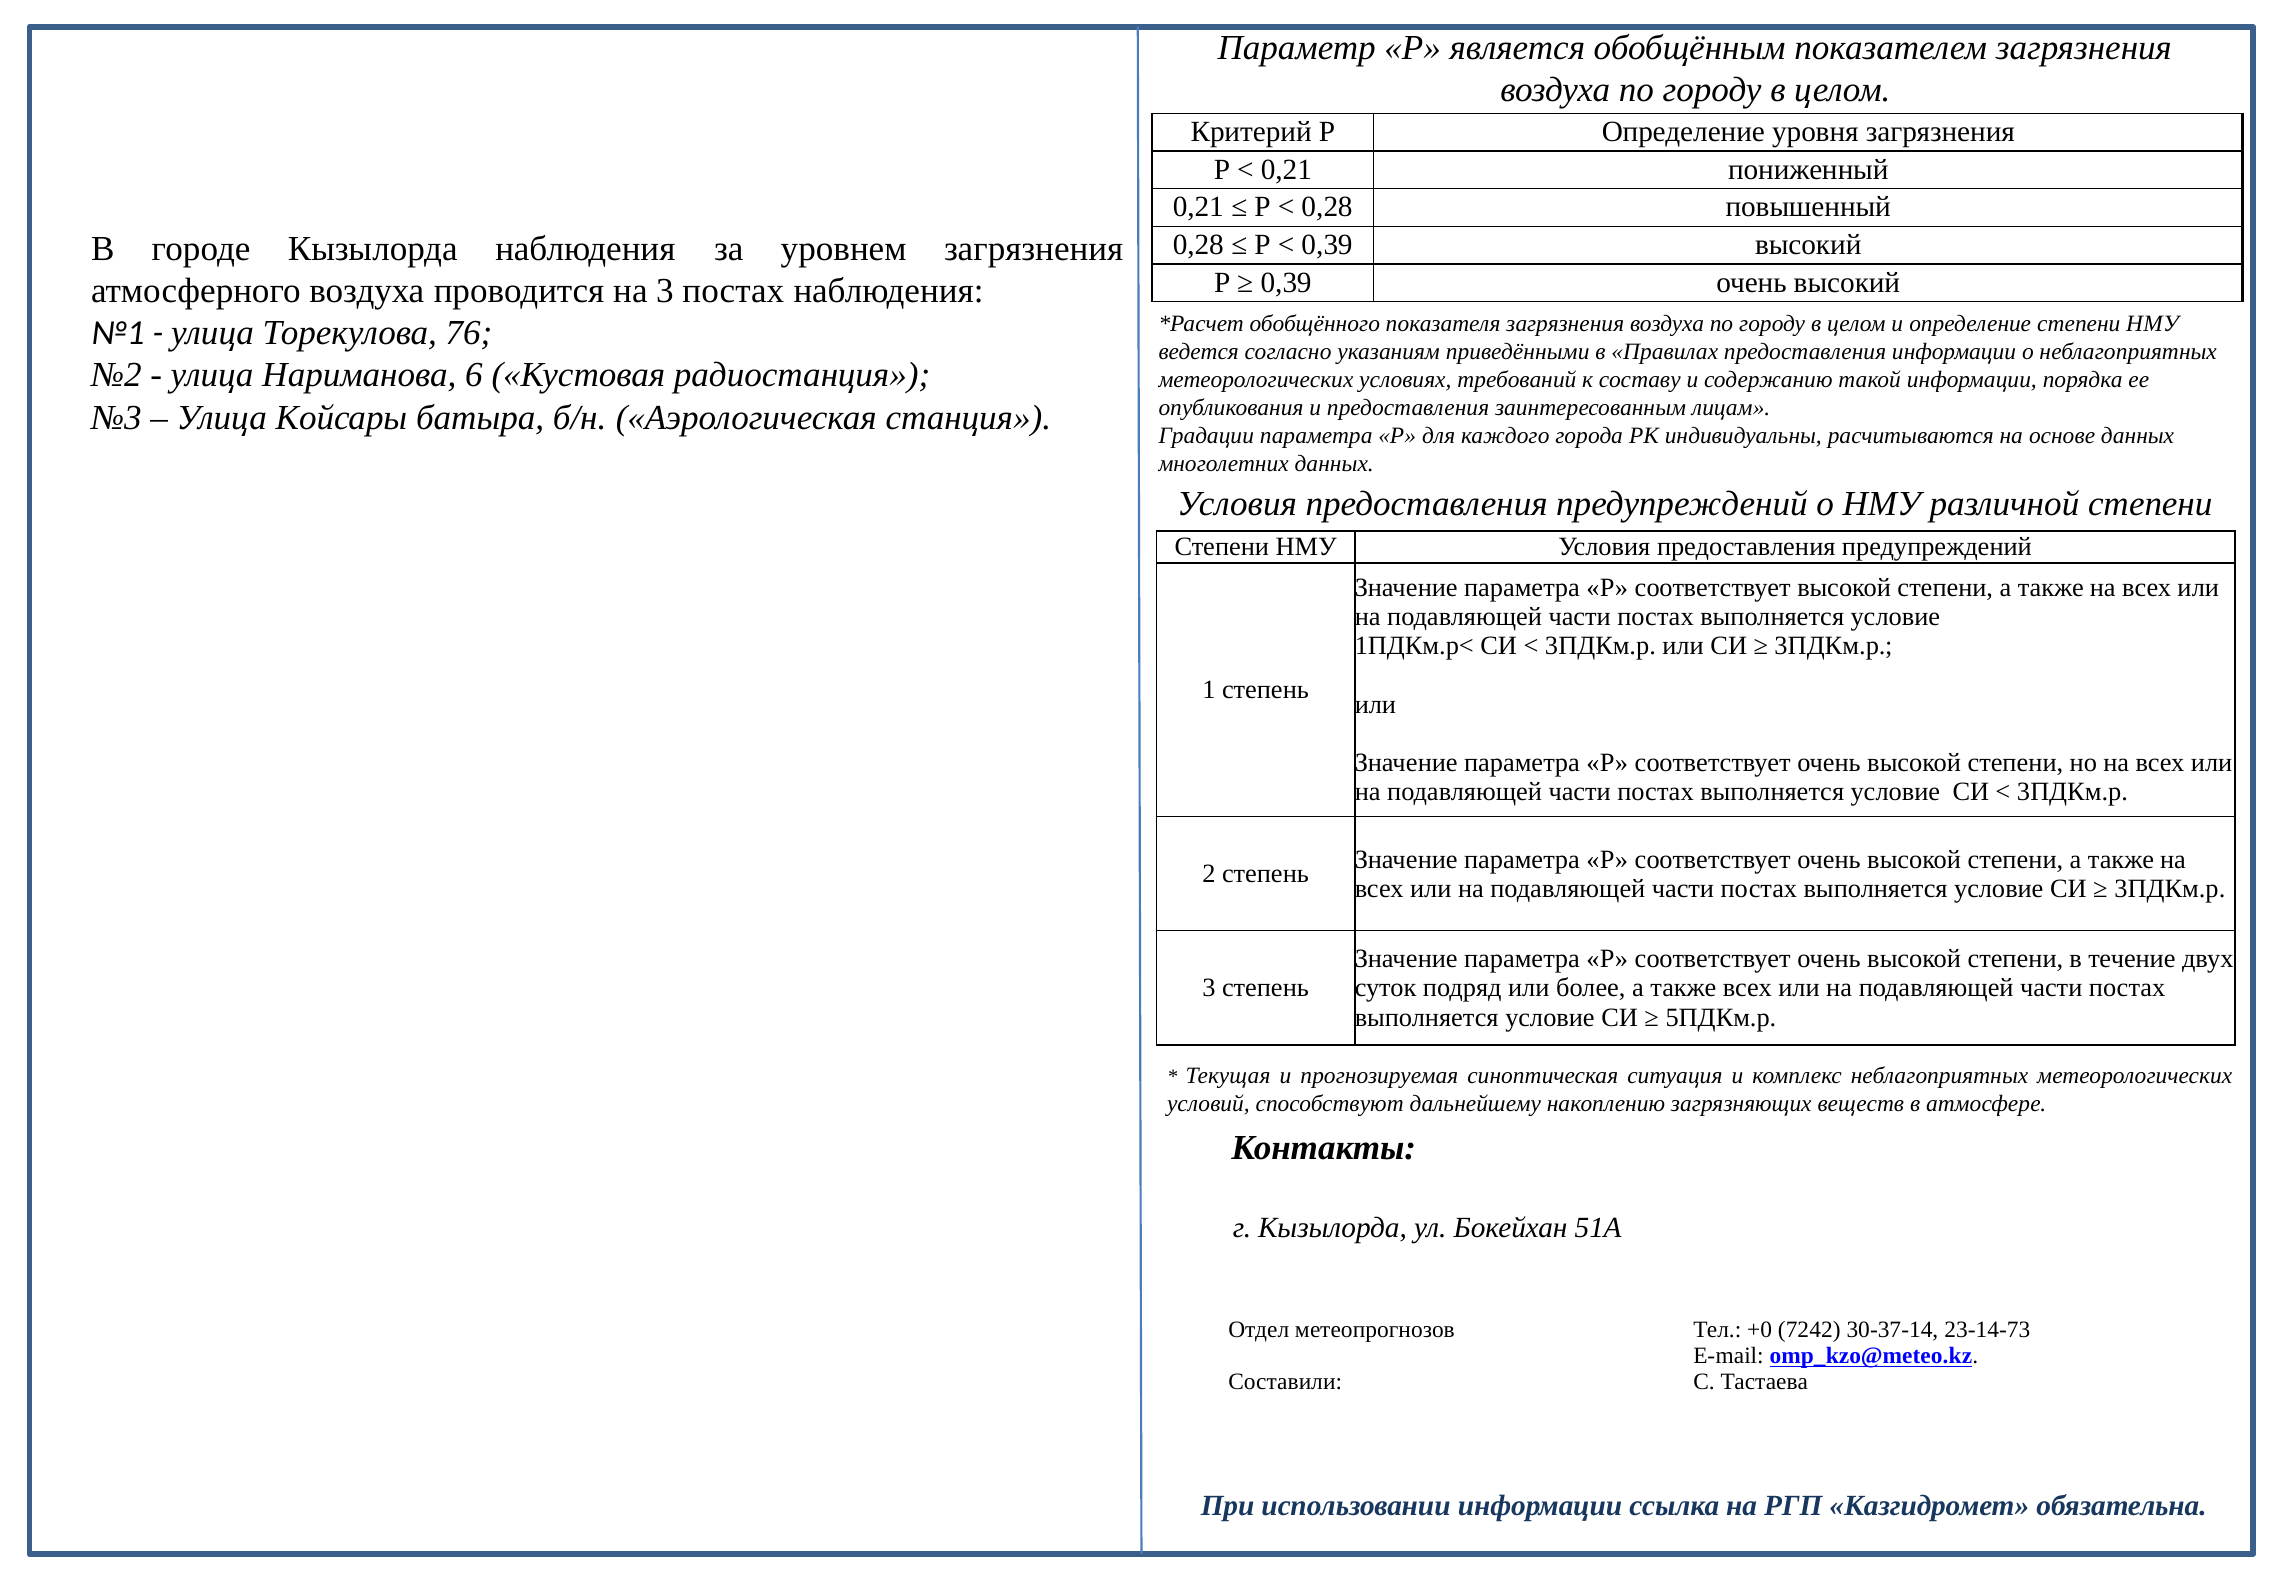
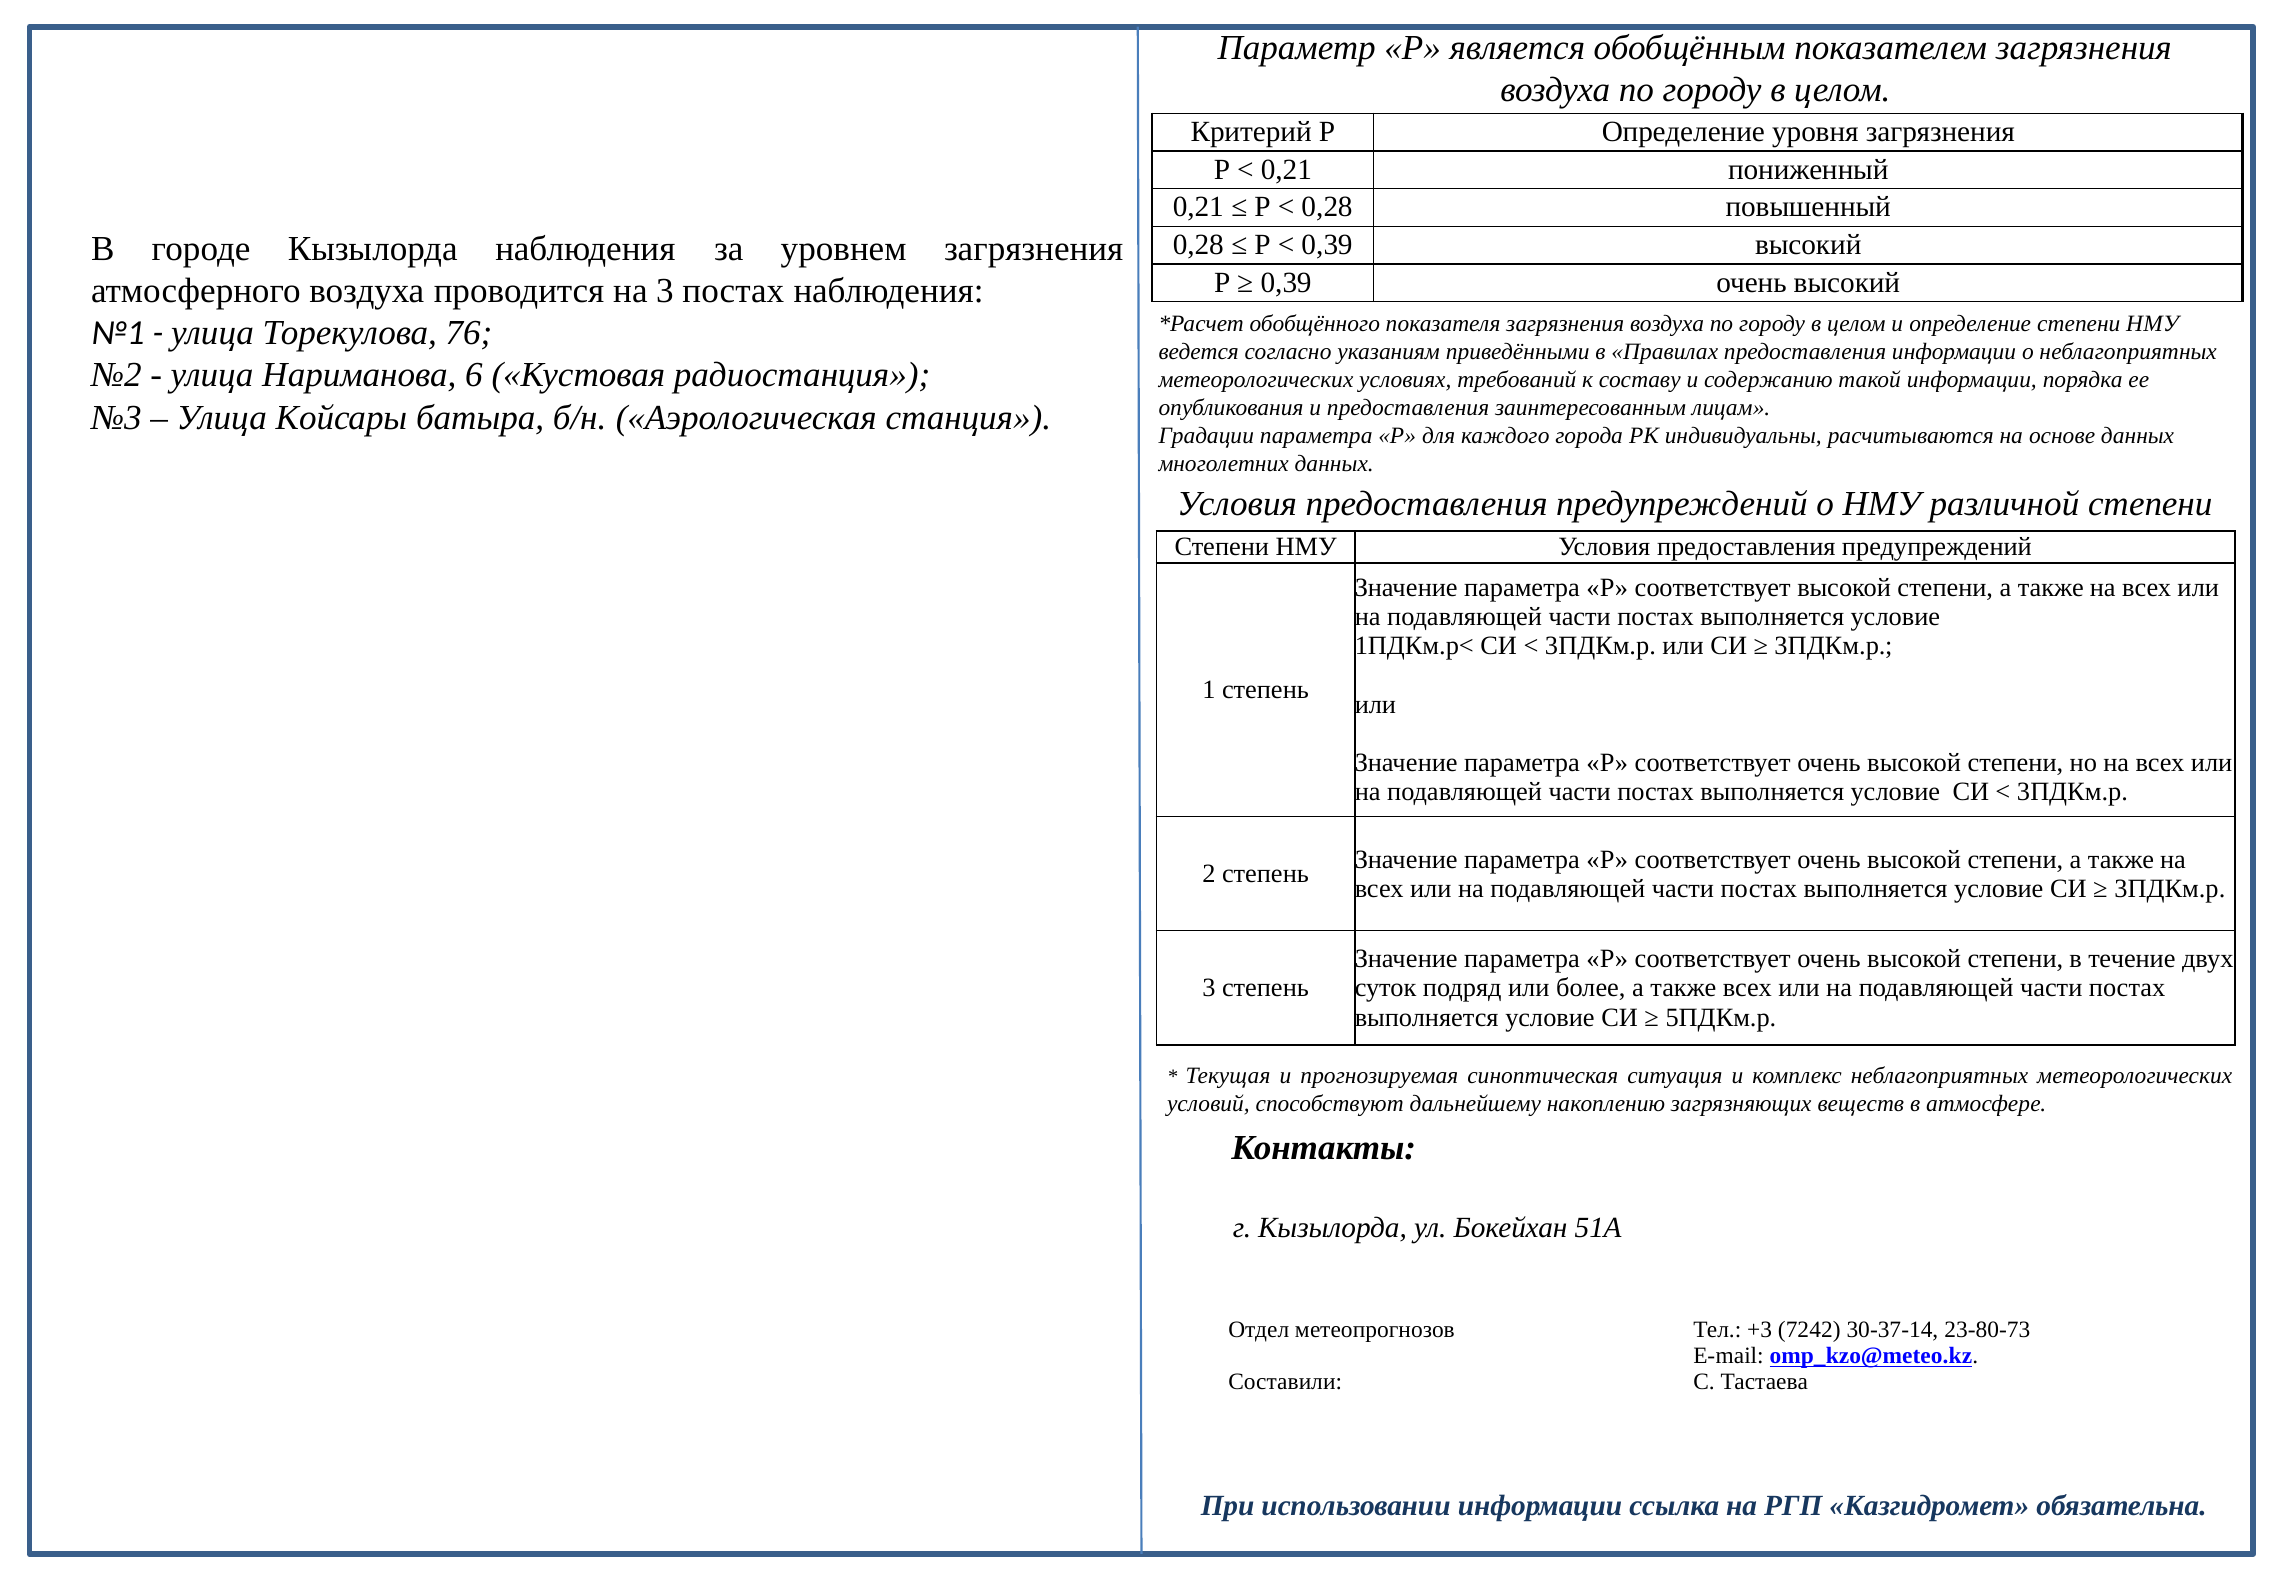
+0: +0 -> +3 (1760, 1330)
23-14-73: 23-14-73 -> 23-80-73 (1987, 1330)
